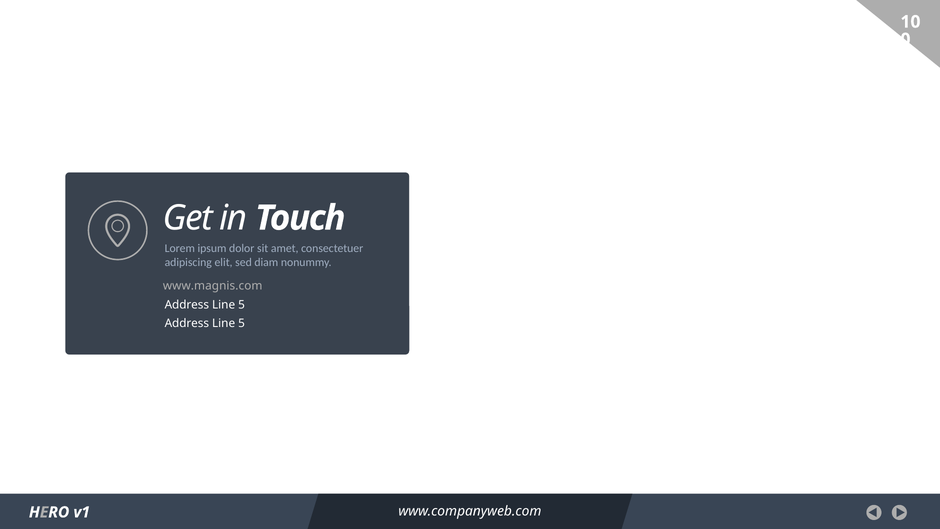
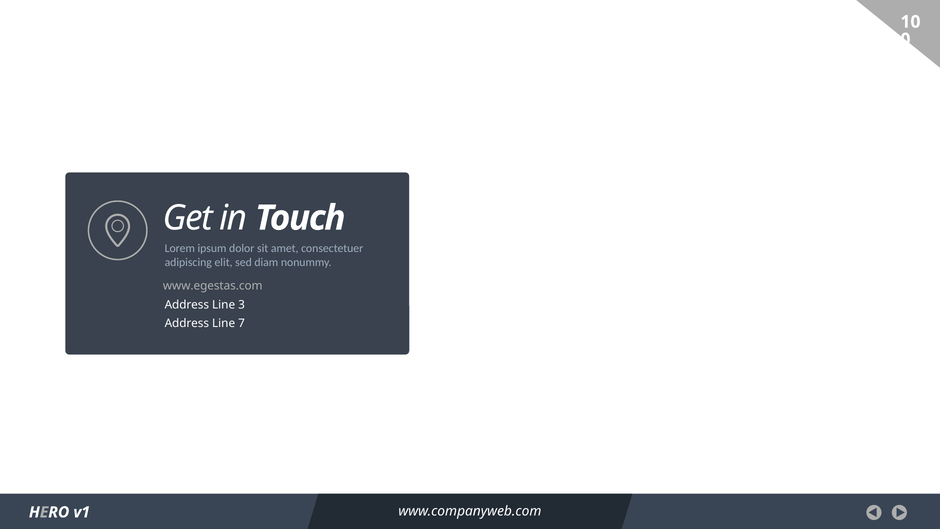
www.magnis.com: www.magnis.com -> www.egestas.com (213, 286)
5: 5 -> 3 (241, 305)
5: 5 -> 7 (241, 323)
